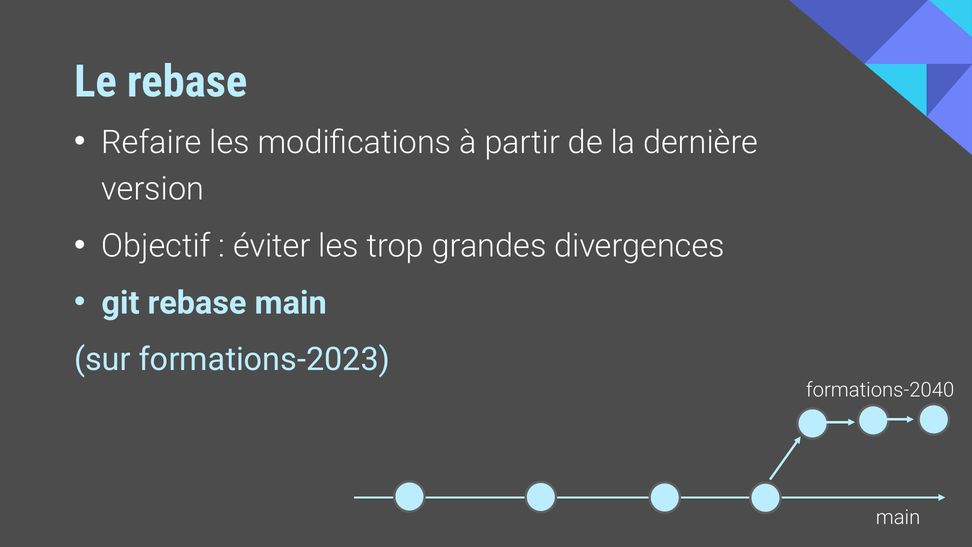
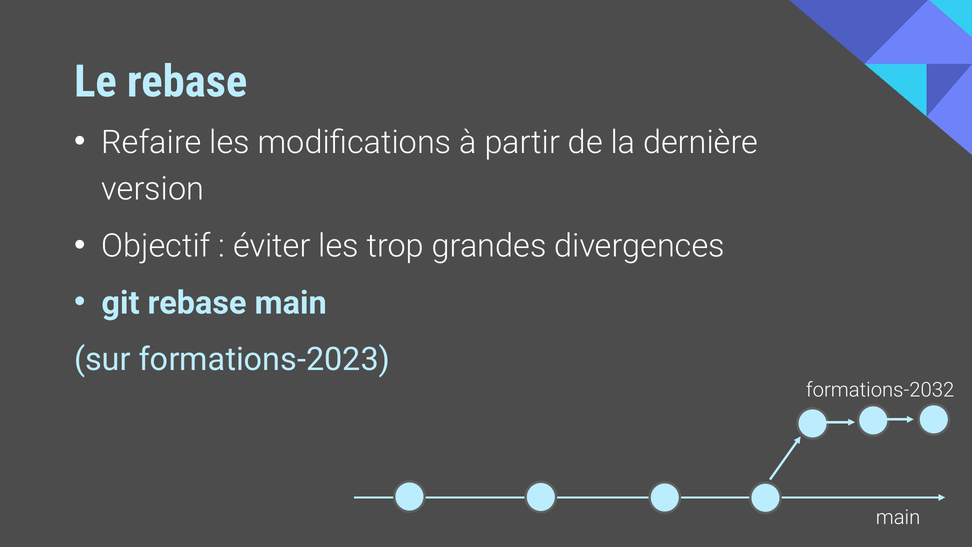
formations-2040: formations-2040 -> formations-2032 (880, 390)
